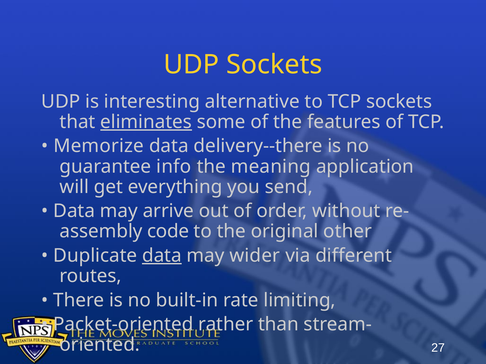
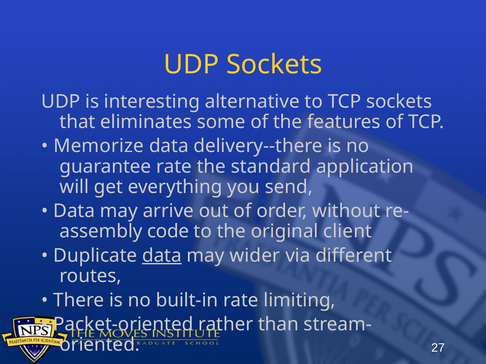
eliminates underline: present -> none (146, 122)
guarantee info: info -> rate (174, 167)
meaning: meaning -> standard (271, 167)
other: other -> client (348, 232)
